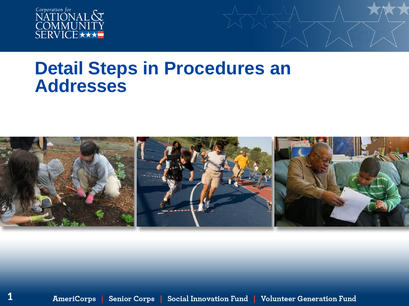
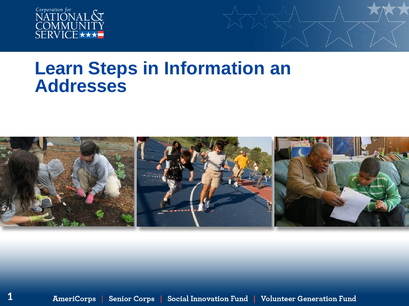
Detail: Detail -> Learn (59, 69)
Procedures: Procedures -> Information (214, 69)
